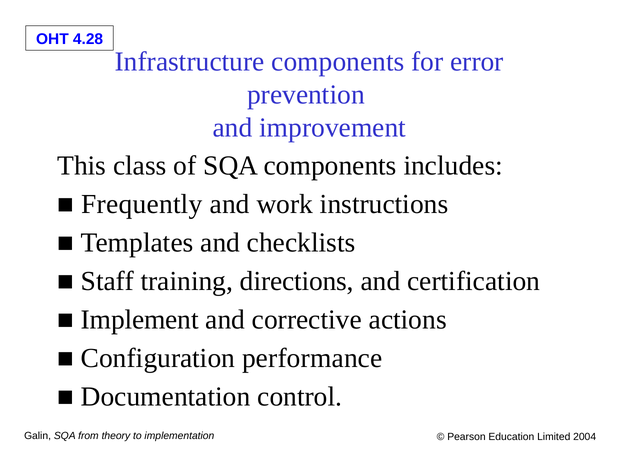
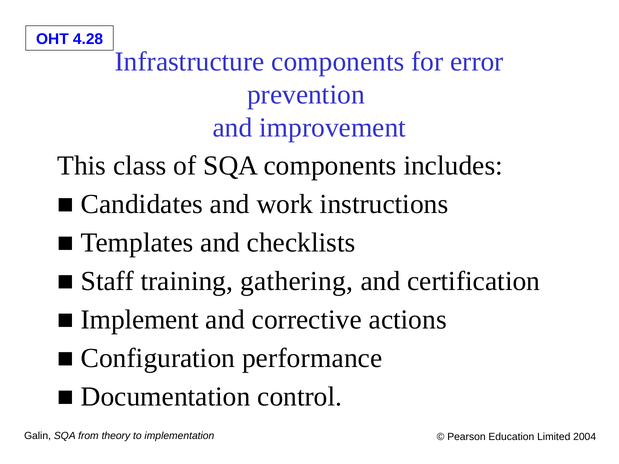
Frequently: Frequently -> Candidates (142, 204)
directions: directions -> gathering (297, 282)
